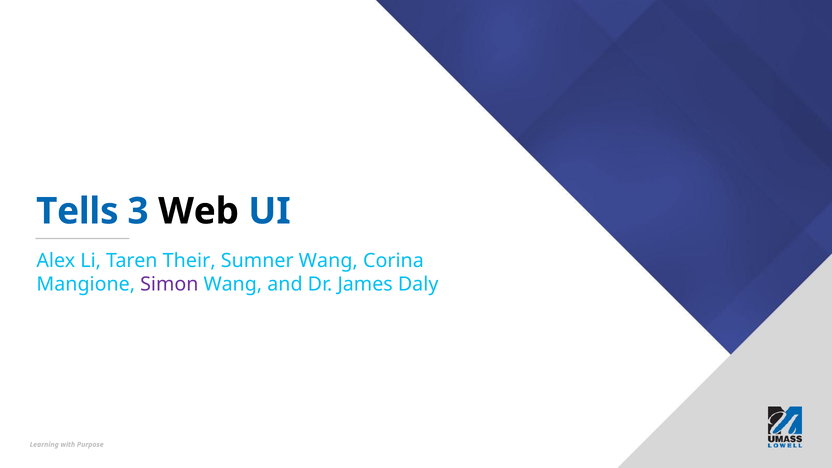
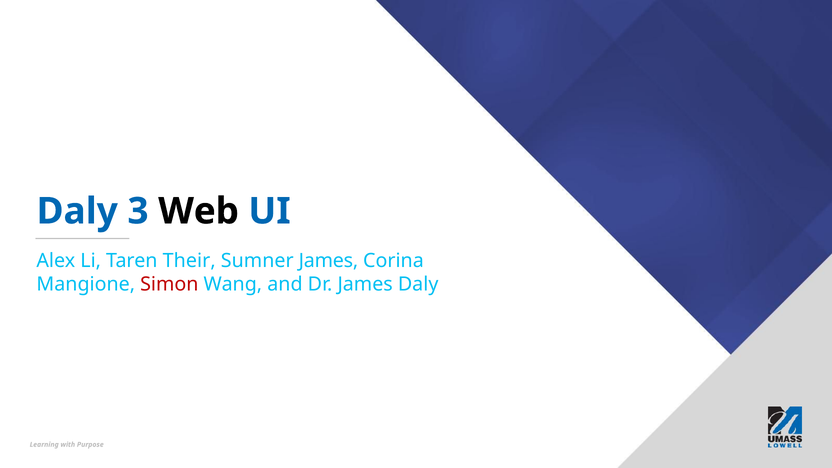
Tells: Tells -> Daly (77, 211)
Sumner Wang: Wang -> James (328, 261)
Simon colour: purple -> red (169, 284)
